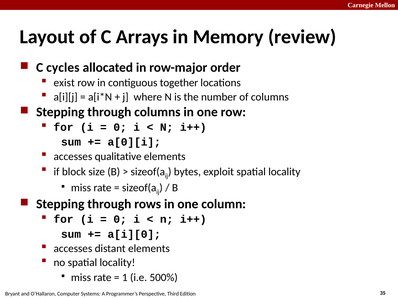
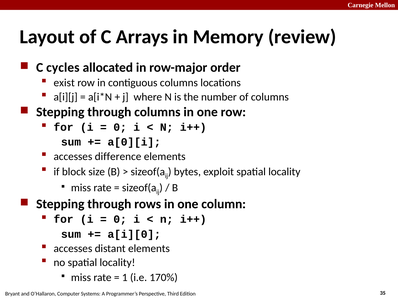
contiguous together: together -> columns (179, 83)
qualitative: qualitative -> difference (118, 157)
500%: 500% -> 170% (164, 278)
